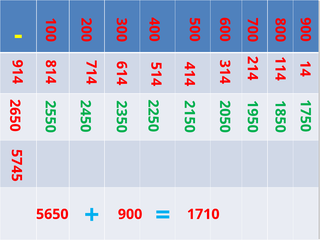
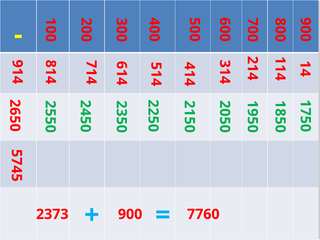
5650: 5650 -> 2373 (52, 214)
1710: 1710 -> 7760 (203, 214)
